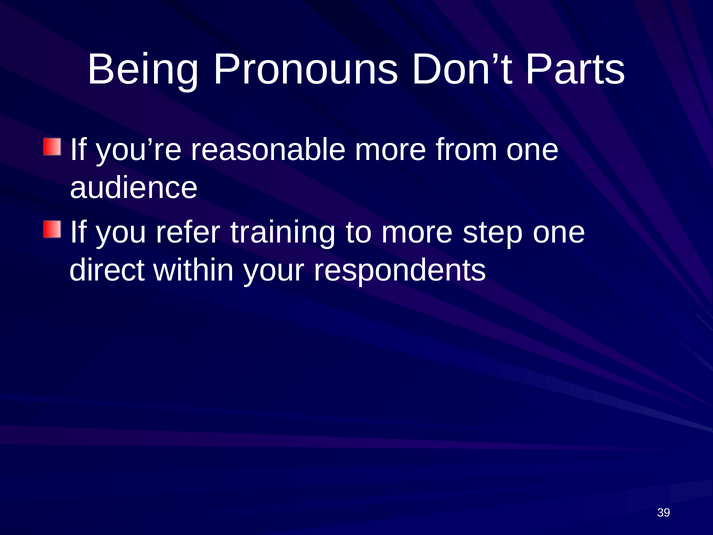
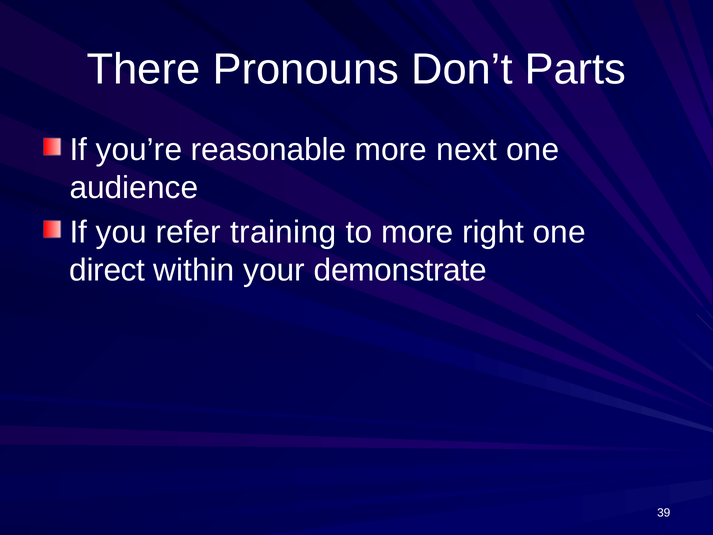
Being: Being -> There (144, 69)
from: from -> next (467, 150)
step: step -> right (493, 232)
respondents: respondents -> demonstrate (400, 270)
